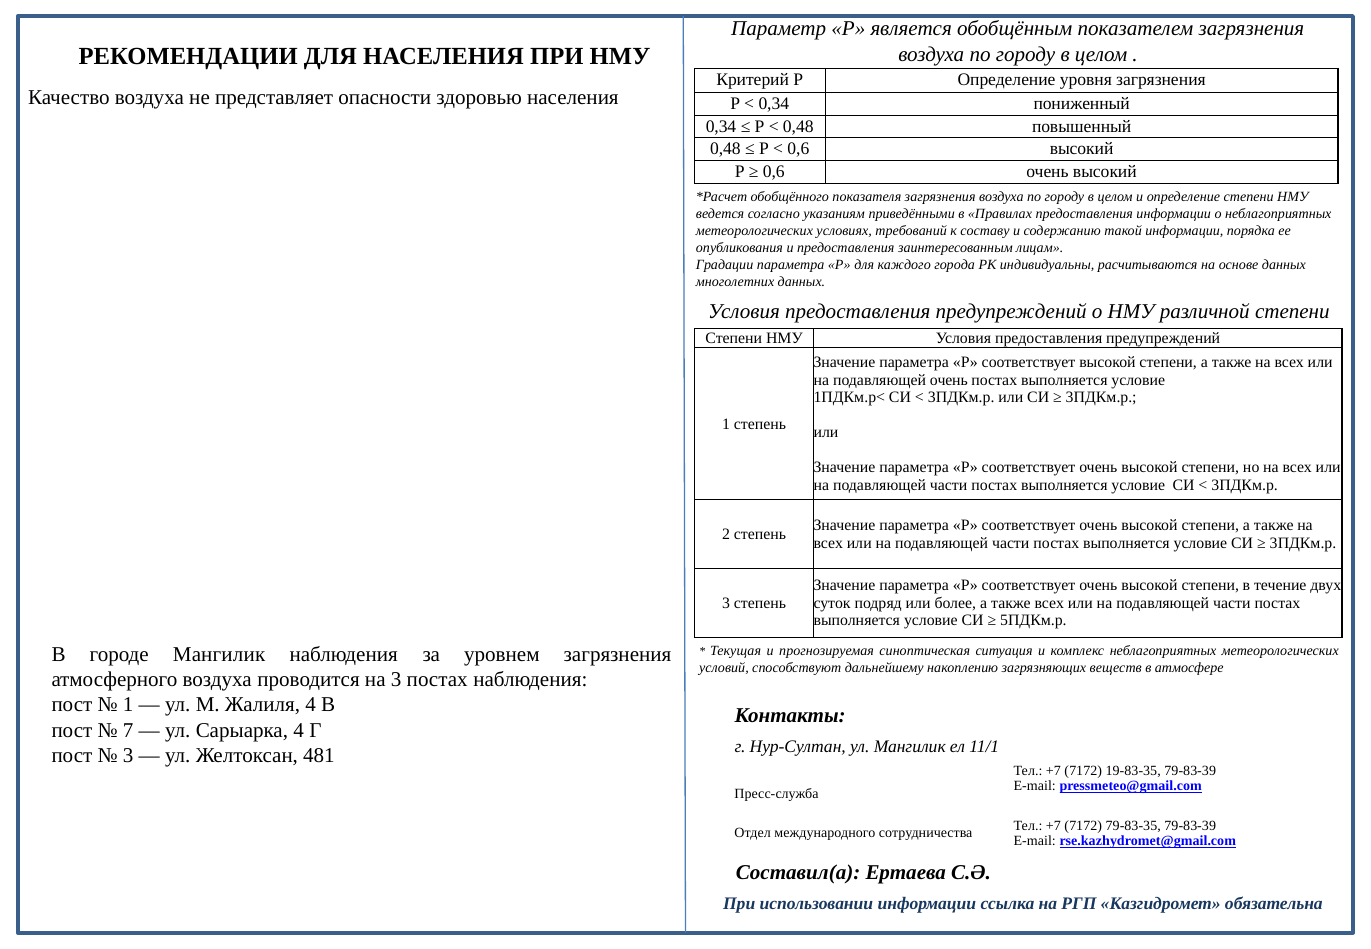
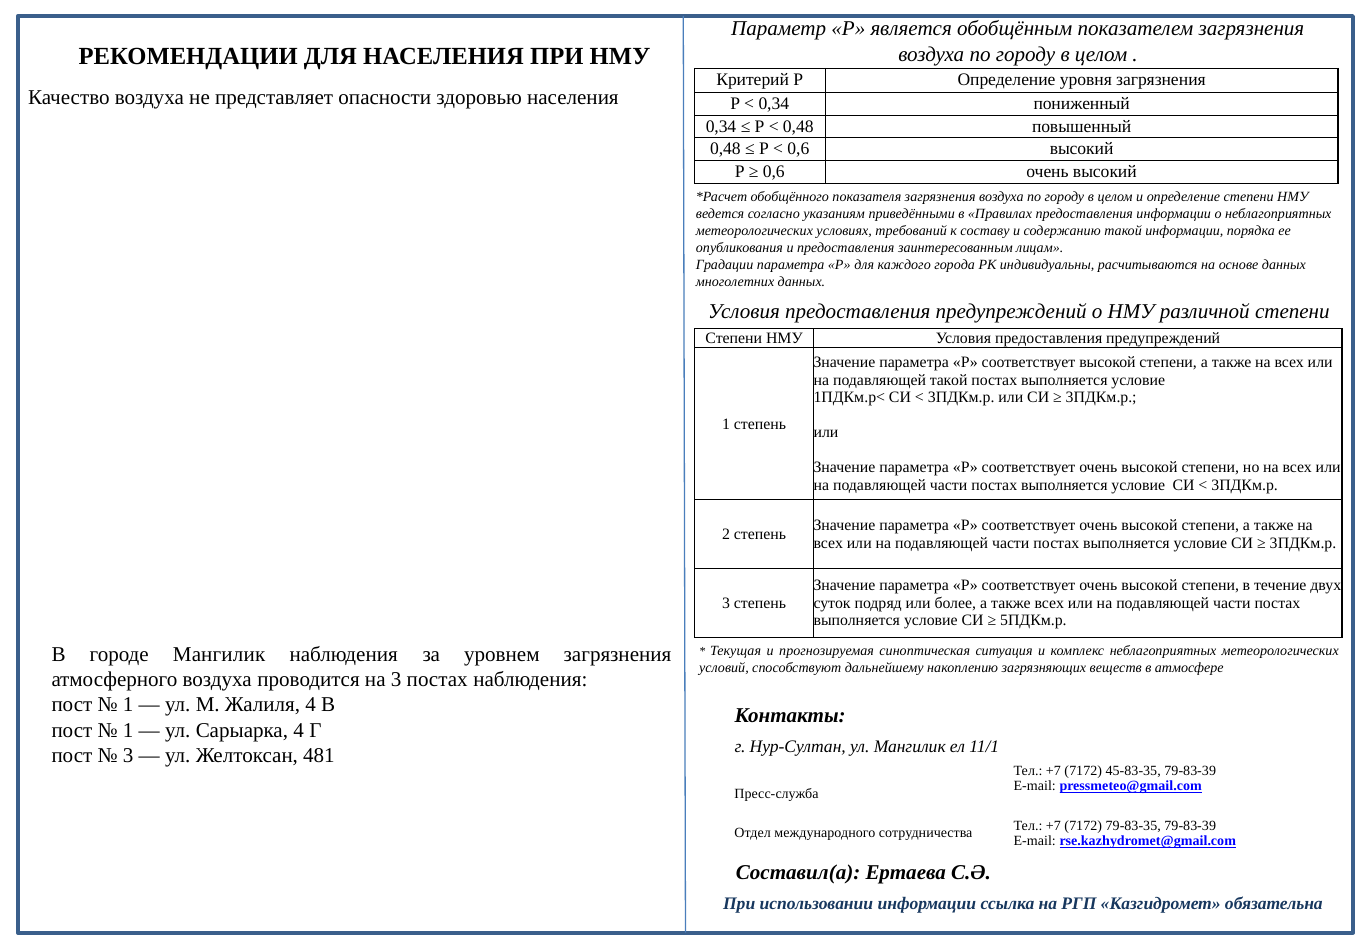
подавляющей очень: очень -> такой (949, 380)
7: 7 -> 1 (128, 730)
19-83-35: 19-83-35 -> 45-83-35 (1133, 771)
